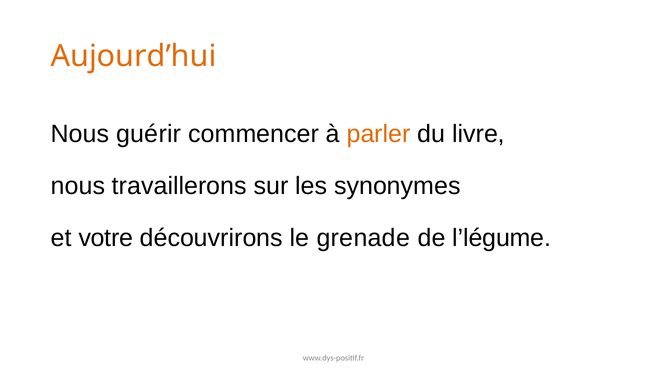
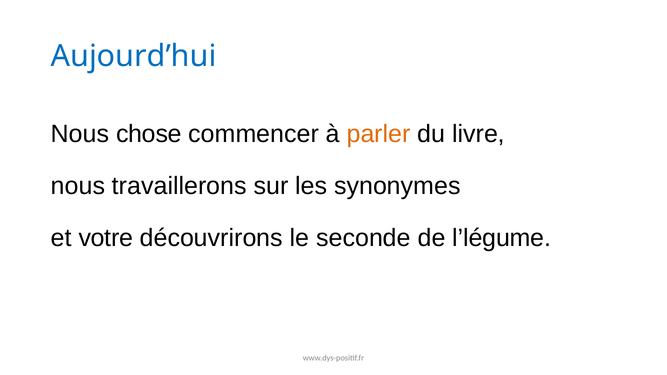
Aujourd’hui colour: orange -> blue (134, 56)
guérir: guérir -> chose (149, 134)
grenade: grenade -> seconde (363, 238)
